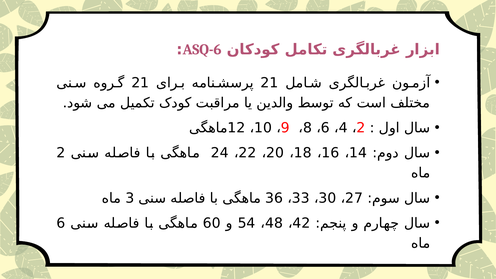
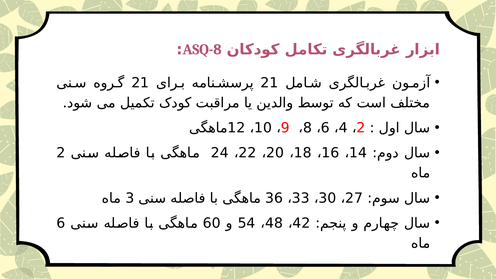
ASQ-6: ASQ-6 -> ASQ-8 (202, 50)
